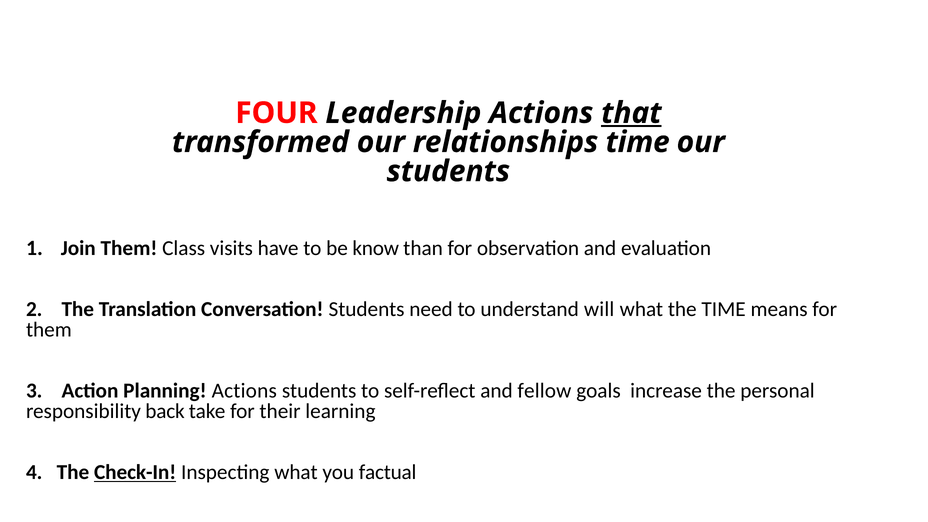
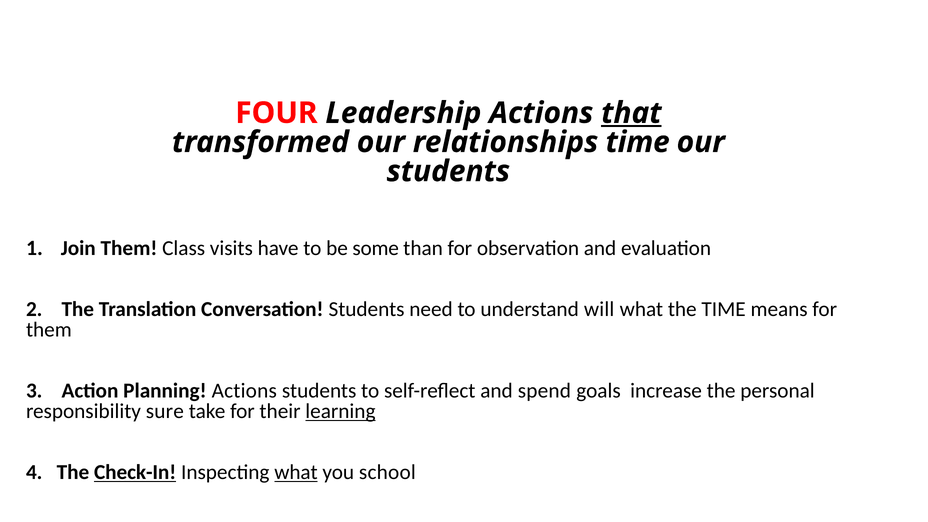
know: know -> some (376, 248)
fellow: fellow -> spend (544, 391)
back: back -> sure (165, 411)
learning underline: none -> present (340, 411)
what underline: none -> present (296, 472)
factual: factual -> school (387, 472)
